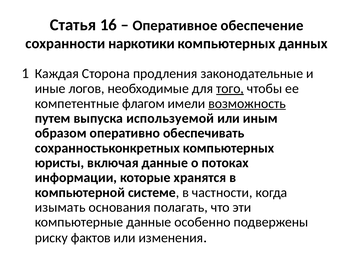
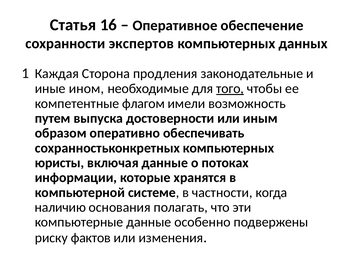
наркотики: наркотики -> экспертов (141, 44)
логов: логов -> ином (86, 89)
возможность underline: present -> none (247, 103)
используемой: используемой -> достоверности (170, 118)
изымать: изымать -> наличию (60, 207)
